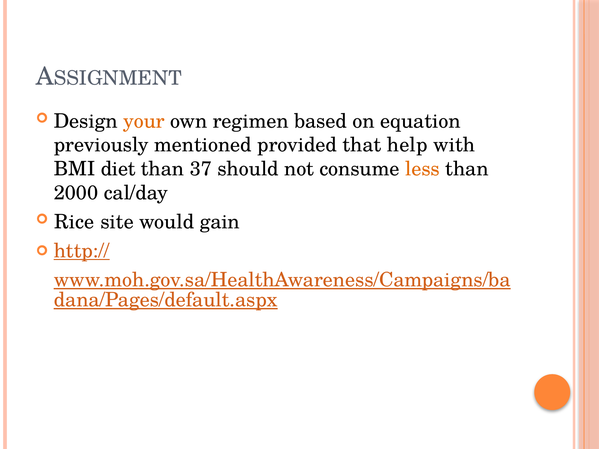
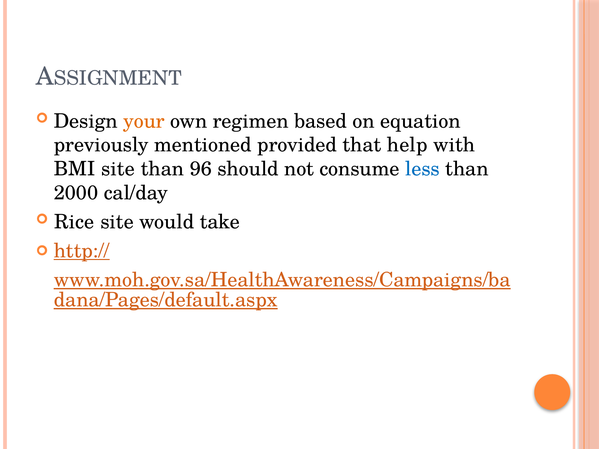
BMI diet: diet -> site (118, 169)
37: 37 -> 96 (201, 169)
less colour: orange -> blue (422, 169)
gain: gain -> take (220, 222)
